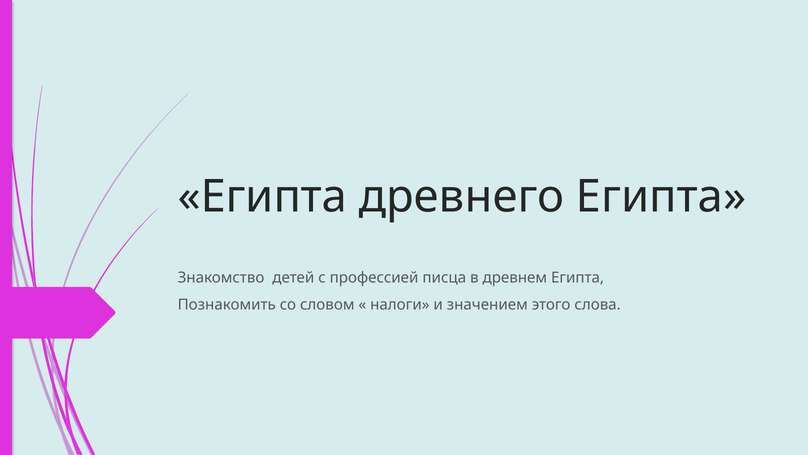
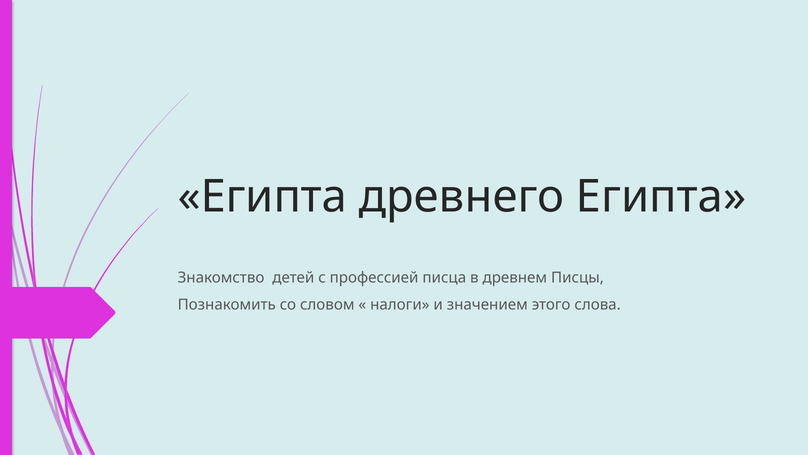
древнем Египта: Египта -> Писцы (577, 278)
